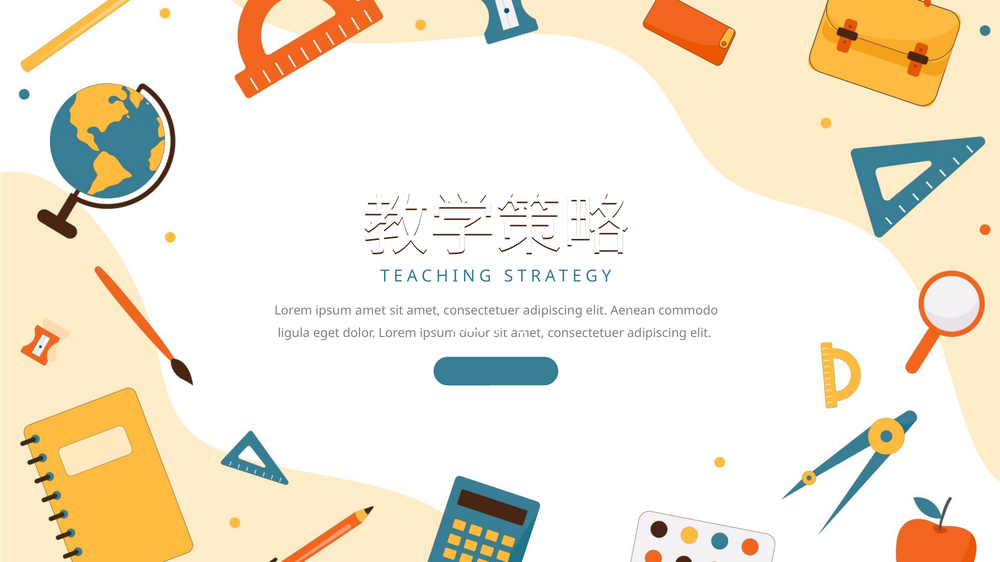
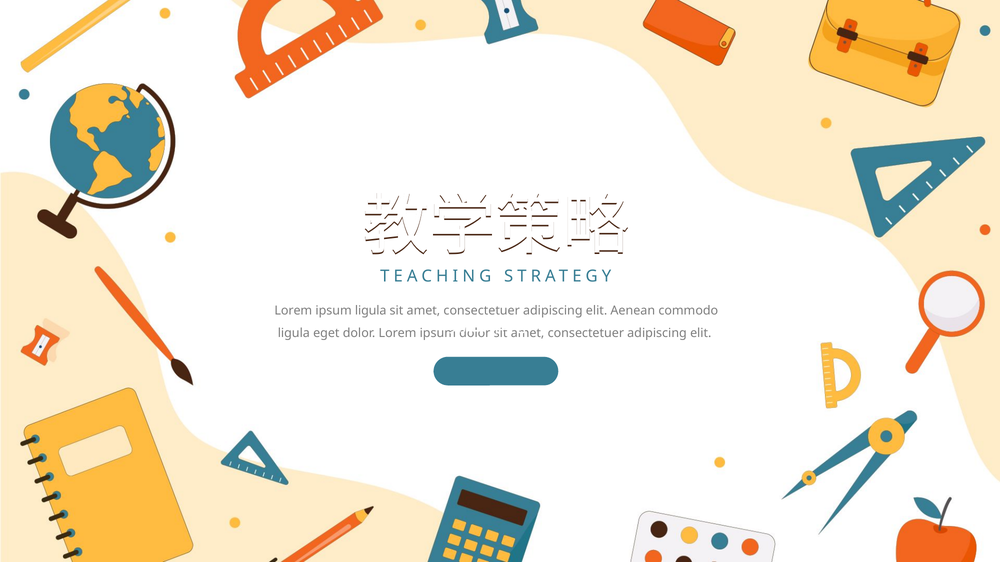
ipsum amet: amet -> ligula (371, 311)
